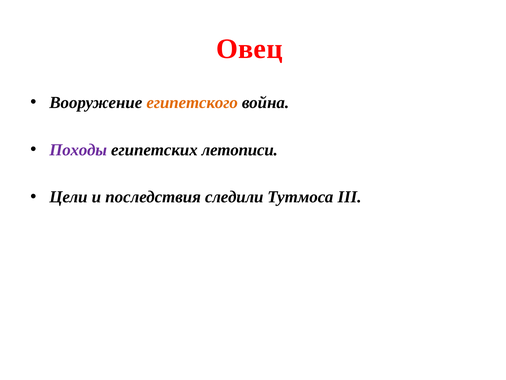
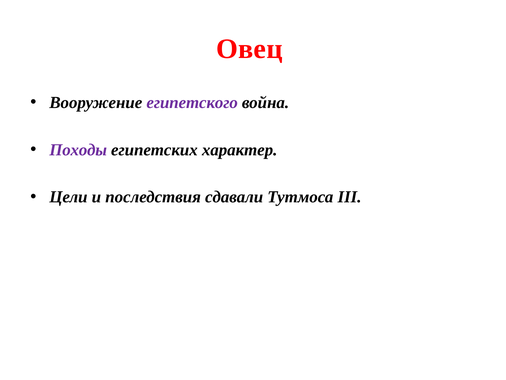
египетского colour: orange -> purple (192, 102)
летописи: летописи -> характер (240, 150)
следили: следили -> сдавали (234, 197)
